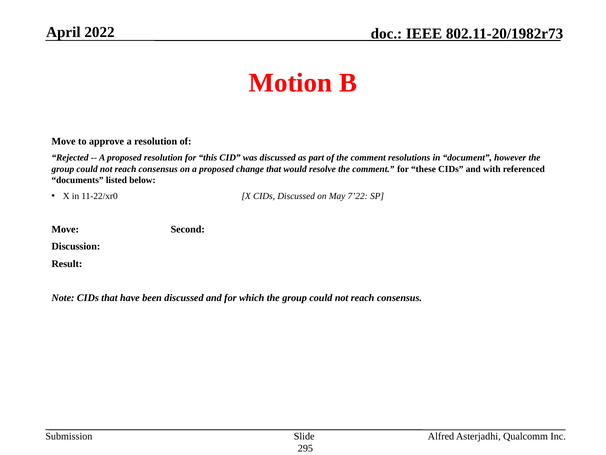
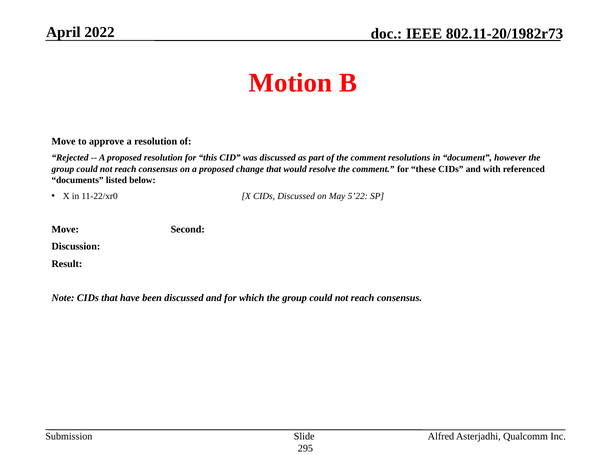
7’22: 7’22 -> 5’22 (358, 196)
